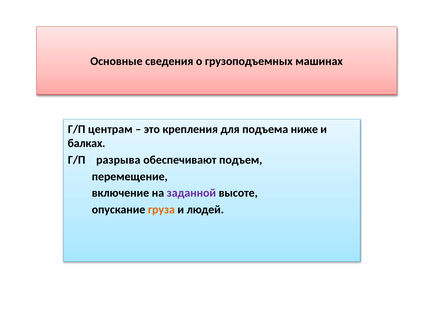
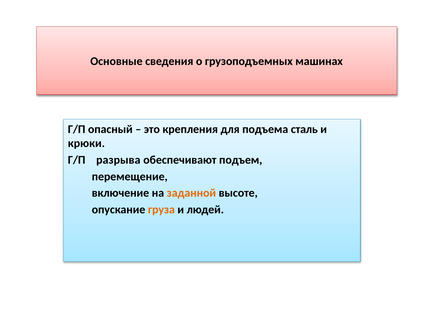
центрам: центрам -> опасный (110, 129)
ниже: ниже -> сталь (304, 129)
балках: балках -> крюки (86, 143)
заданной colour: purple -> orange (191, 193)
